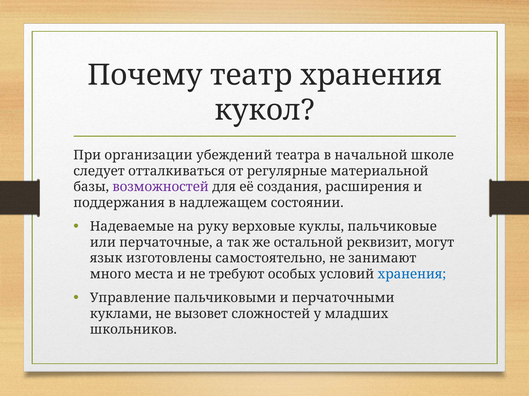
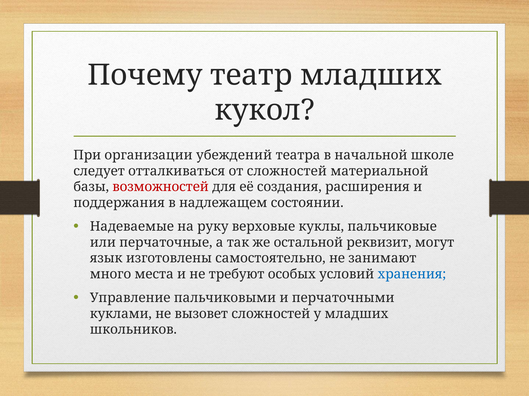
театр хранения: хранения -> младших (371, 75)
от регулярные: регулярные -> сложностей (287, 171)
возможностей colour: purple -> red (161, 187)
